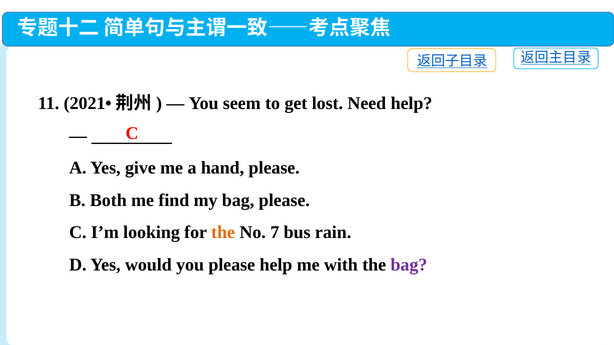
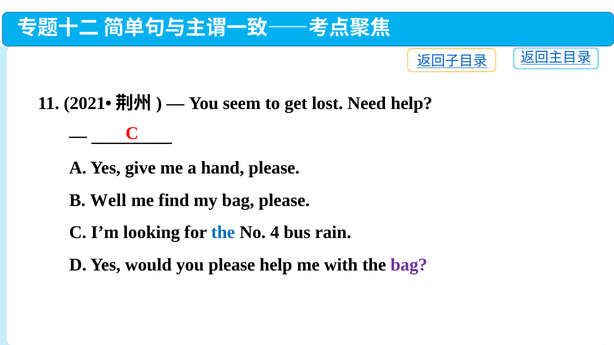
Both: Both -> Well (108, 200)
the colour: orange -> blue (223, 233)
7: 7 -> 4 (275, 233)
